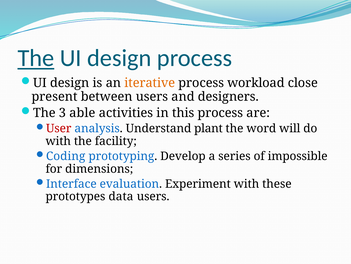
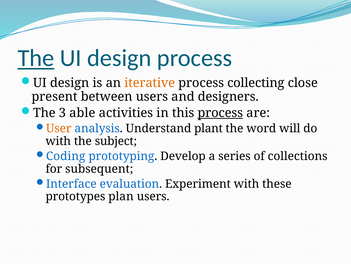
workload: workload -> collecting (256, 83)
process underline: none -> present (220, 113)
User colour: red -> orange (59, 128)
facility: facility -> subject (116, 141)
impossible: impossible -> collections (298, 156)
dimensions: dimensions -> subsequent (99, 168)
data: data -> plan (121, 196)
